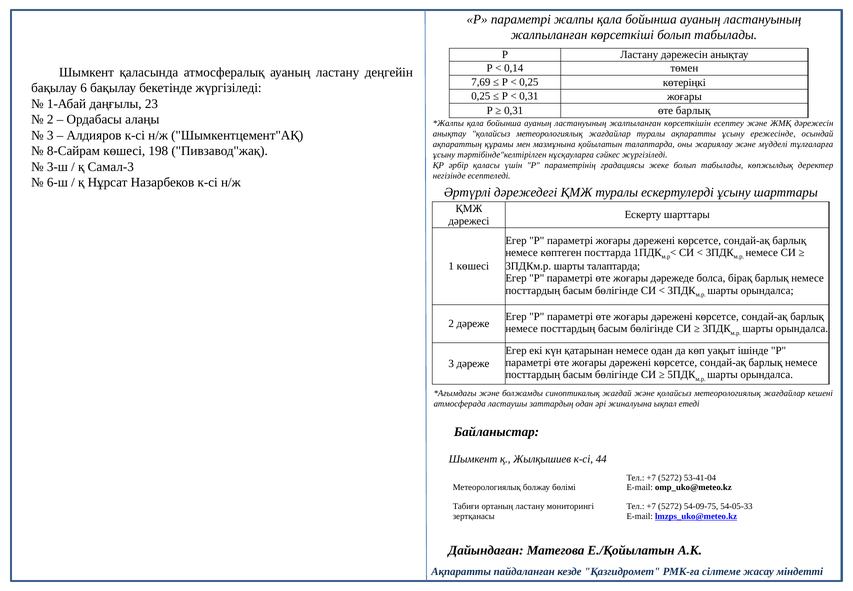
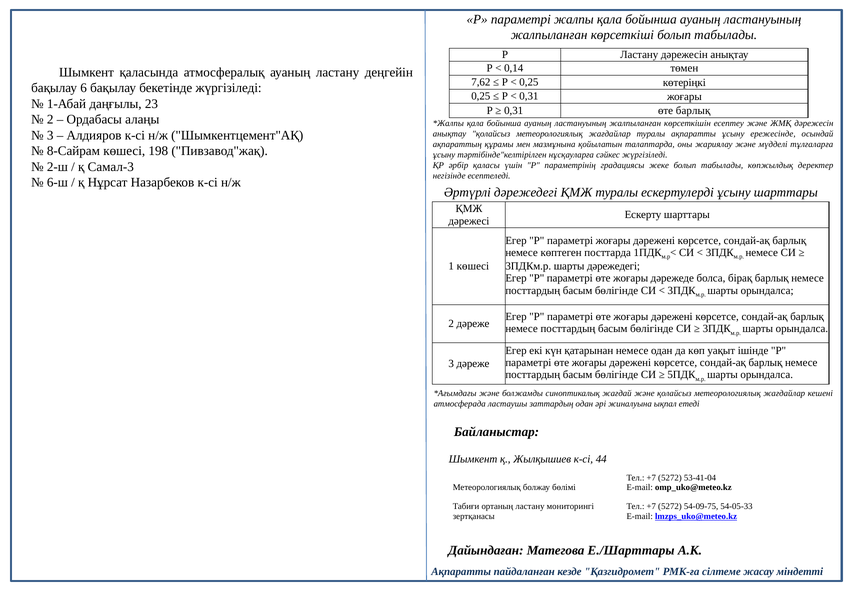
7,69: 7,69 -> 7,62 (481, 82)
3-ш: 3-ш -> 2-ш (57, 167)
шарты талаптарда: талаптарда -> дәрежедегі (614, 266)
Е./Қойылатын: Е./Қойылатын -> Е./Шарттары (631, 550)
